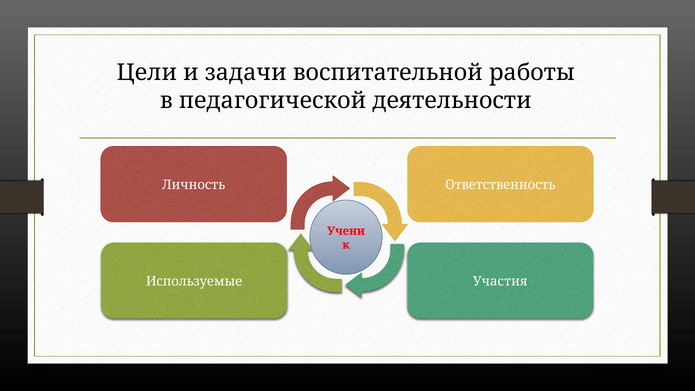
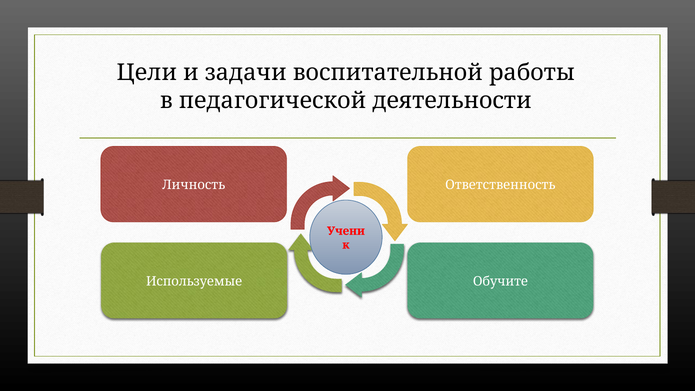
Участия: Участия -> Обучите (500, 281)
